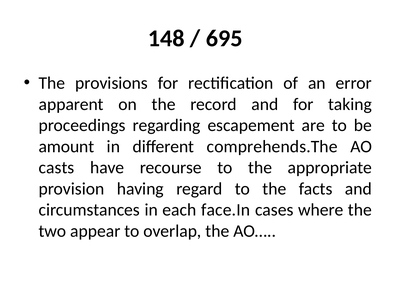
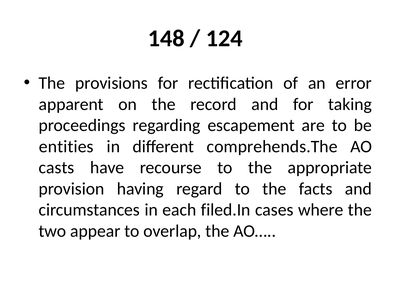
695: 695 -> 124 (224, 38)
amount: amount -> entities (66, 147)
face.In: face.In -> filed.In (226, 210)
